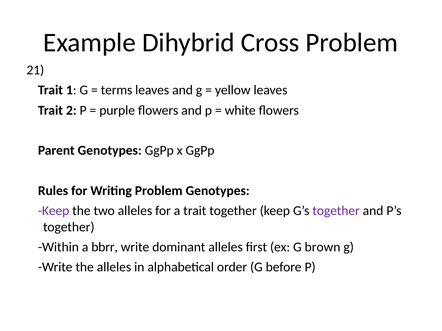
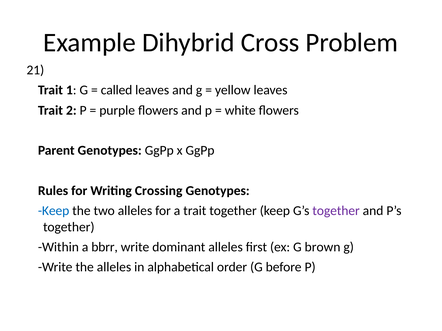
terms: terms -> called (117, 90)
Writing Problem: Problem -> Crossing (159, 191)
Keep colour: purple -> blue (54, 211)
